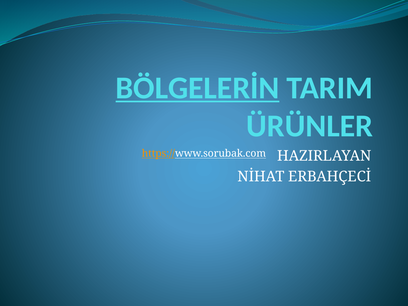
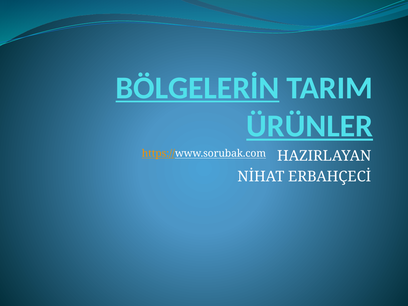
ÜRÜNLER underline: none -> present (310, 126)
